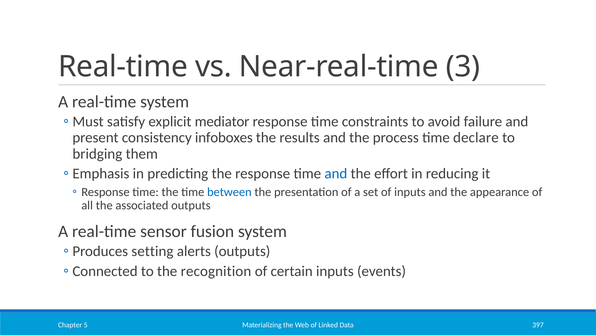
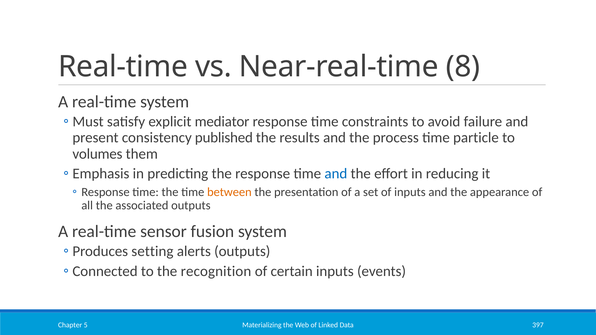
3: 3 -> 8 (463, 67)
infoboxes: infoboxes -> published (224, 138)
declare: declare -> particle (476, 138)
bridging: bridging -> volumes (97, 154)
between colour: blue -> orange (229, 192)
